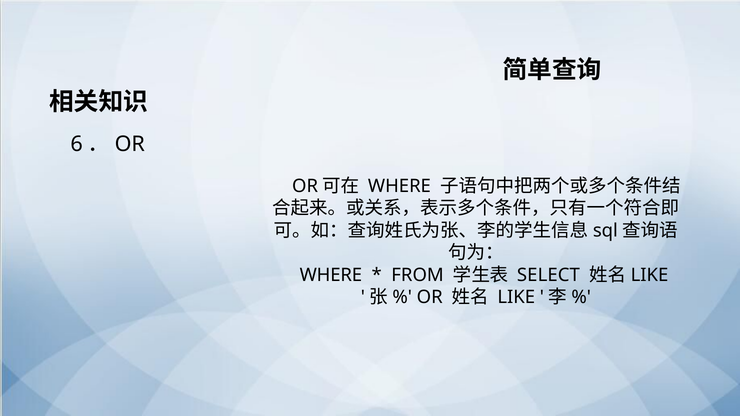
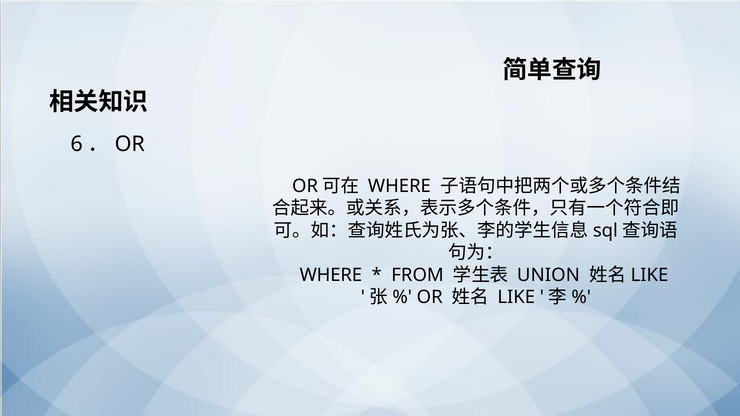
SELECT: SELECT -> UNION (548, 275)
